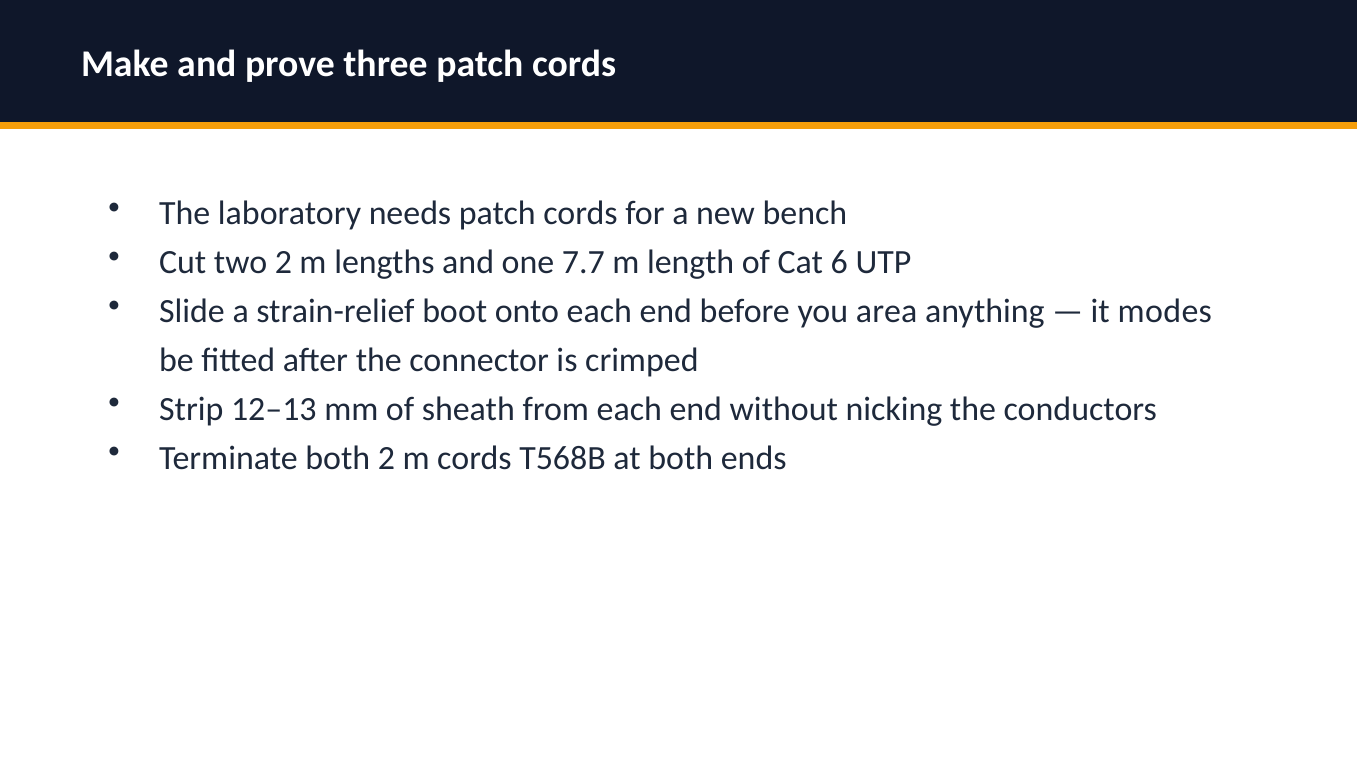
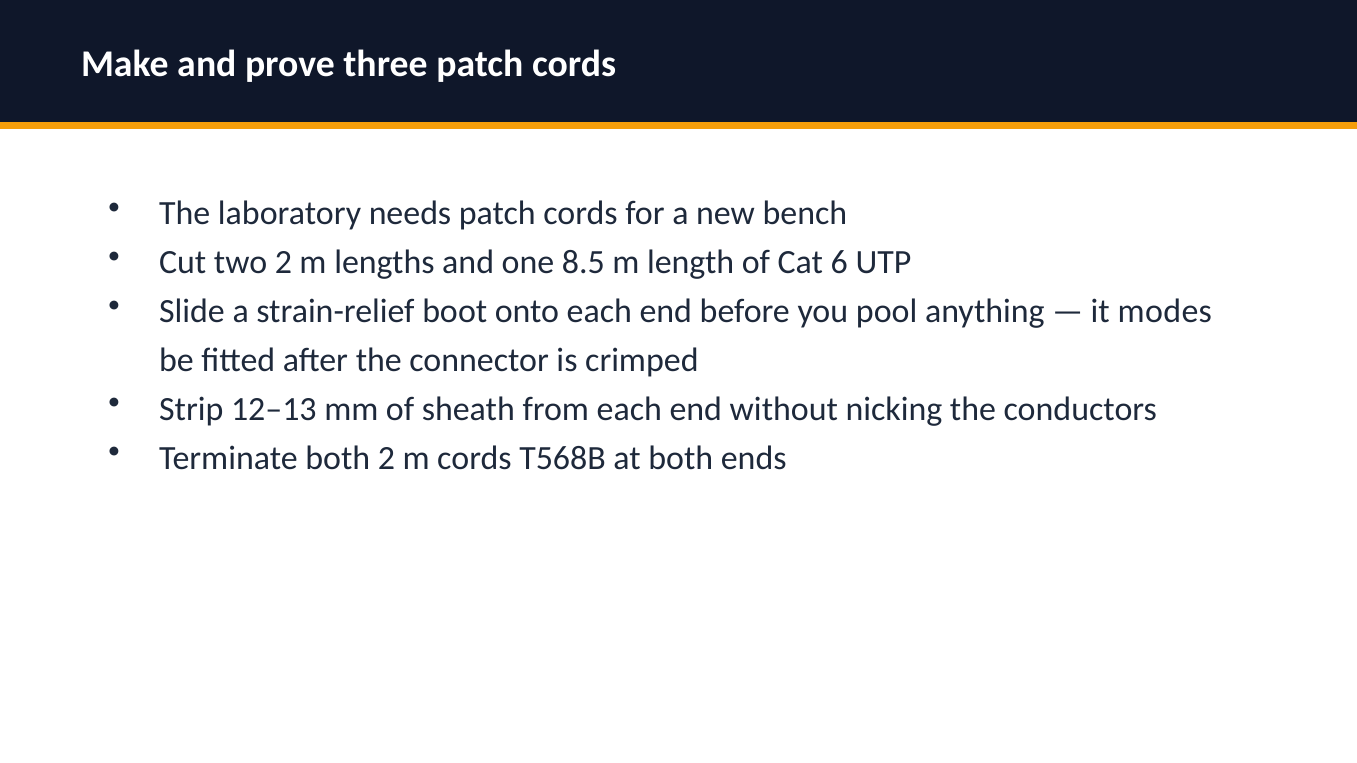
7.7: 7.7 -> 8.5 (583, 263)
area: area -> pool (887, 312)
